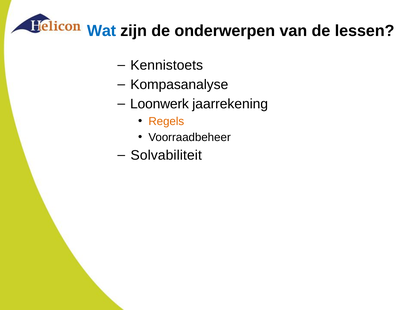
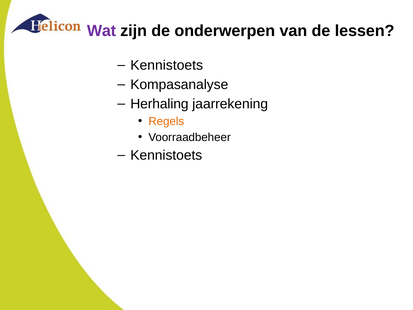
Wat colour: blue -> purple (101, 31)
Loonwerk: Loonwerk -> Herhaling (159, 104)
Solvabiliteit: Solvabiliteit -> Kennistoets (166, 155)
